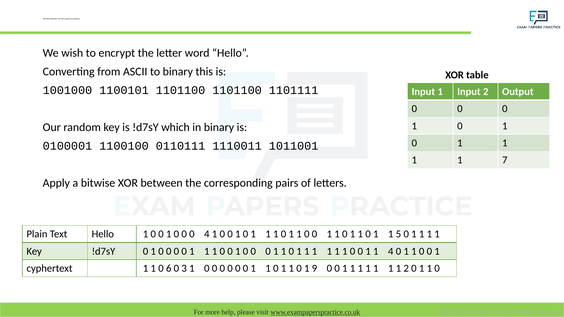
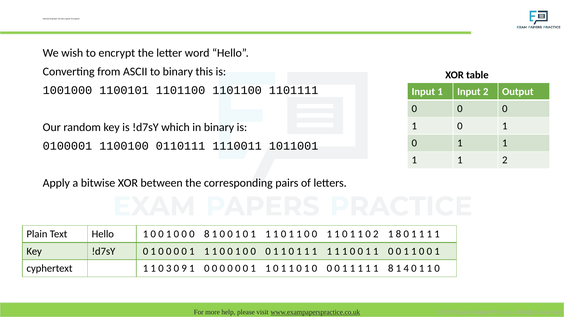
1 7: 7 -> 2 (505, 160)
0 4: 4 -> 8 (207, 234)
1: 1 -> 2 (376, 234)
5: 5 -> 8 (398, 234)
4: 4 -> 0 (391, 251)
6: 6 -> 3 (169, 269)
3: 3 -> 9 (184, 269)
9: 9 -> 0 (314, 269)
1: 1 -> 8 (391, 269)
1 2: 2 -> 4 (406, 269)
